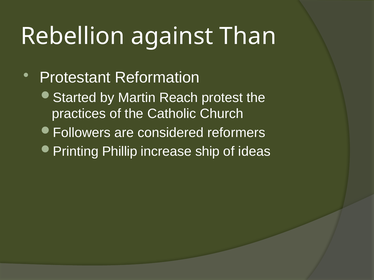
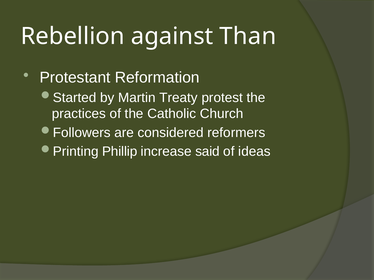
Reach: Reach -> Treaty (179, 98)
ship: ship -> said (208, 152)
